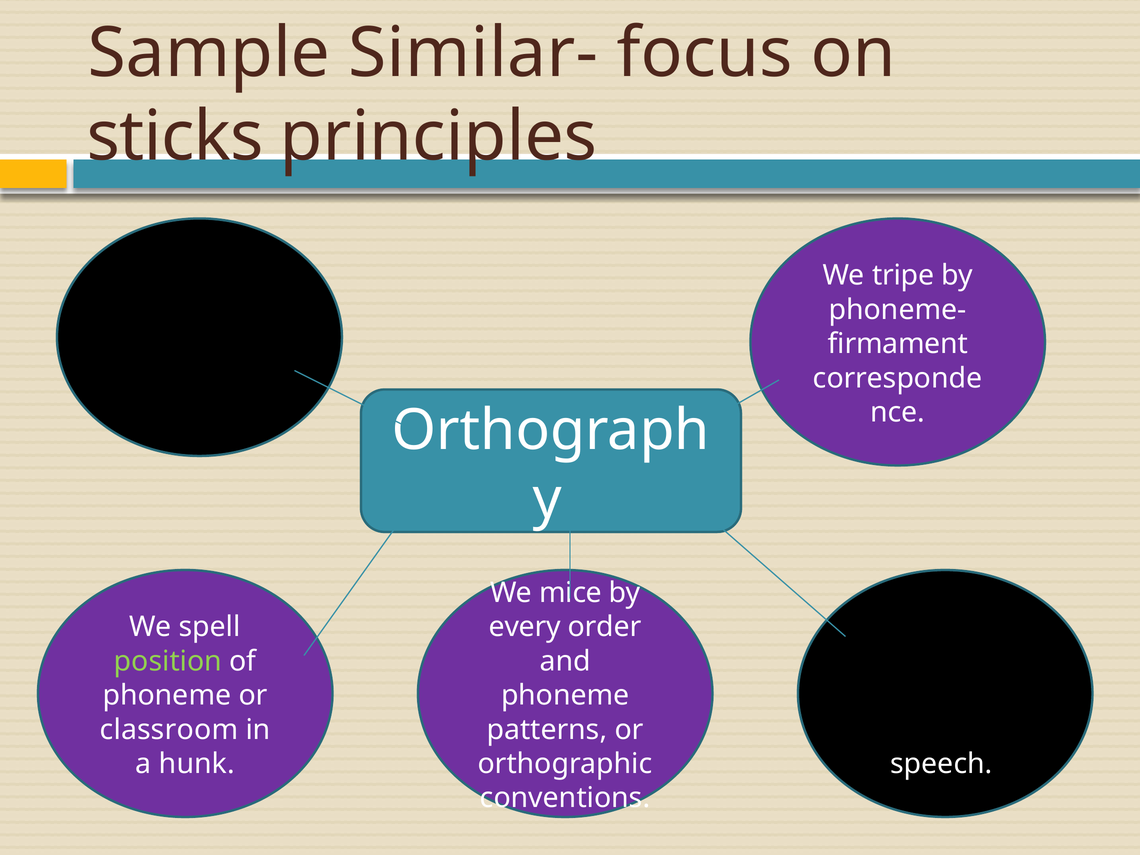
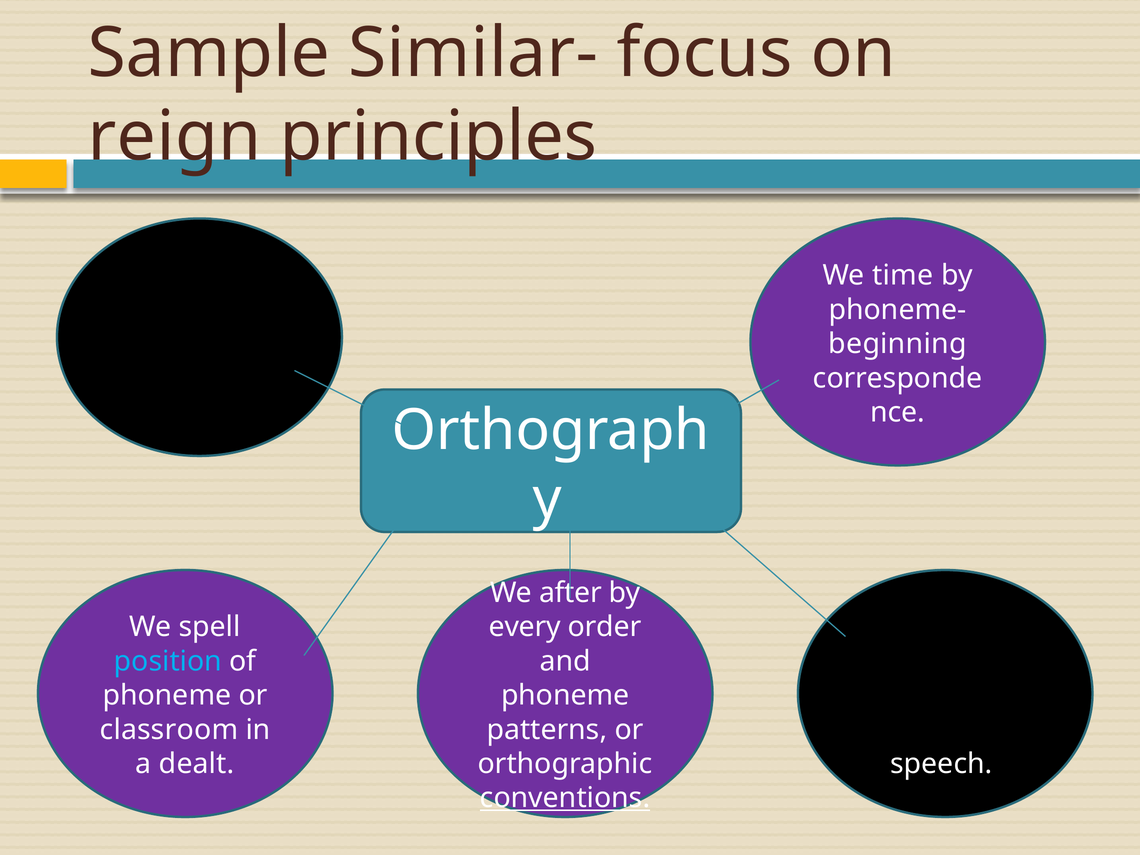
sticks: sticks -> reign (175, 137)
tripe: tripe -> time (903, 276)
firmament: firmament -> beginning (898, 344)
mice: mice -> after (571, 593)
position colour: light green -> light blue (168, 661)
hunk: hunk -> dealt (197, 764)
conventions underline: none -> present (565, 798)
